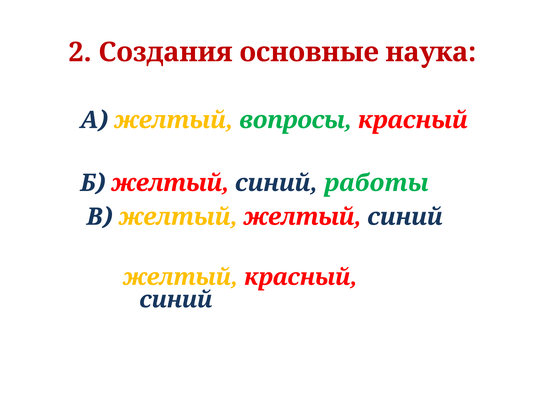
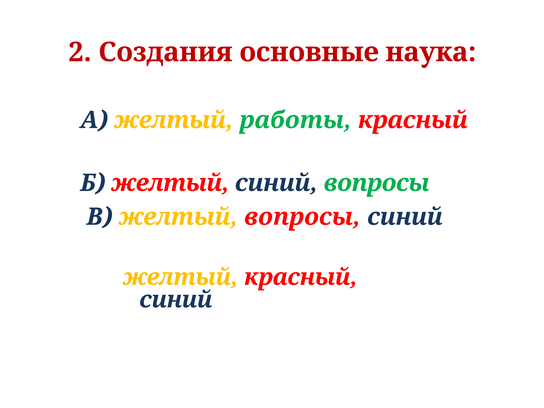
вопросы: вопросы -> работы (295, 120)
синий работы: работы -> вопросы (377, 183)
желтый желтый: желтый -> вопросы (302, 217)
